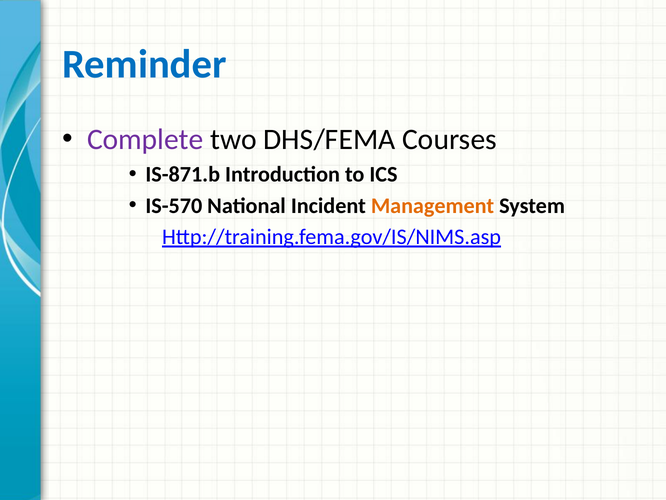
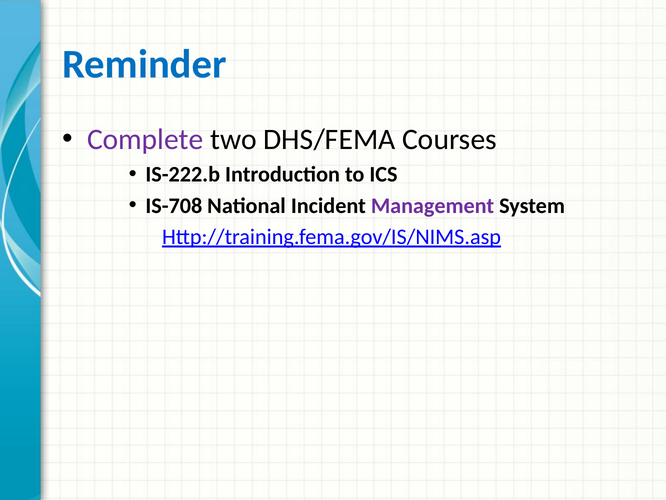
IS-871.b: IS-871.b -> IS-222.b (183, 174)
IS-570: IS-570 -> IS-708 (174, 206)
Management colour: orange -> purple (433, 206)
